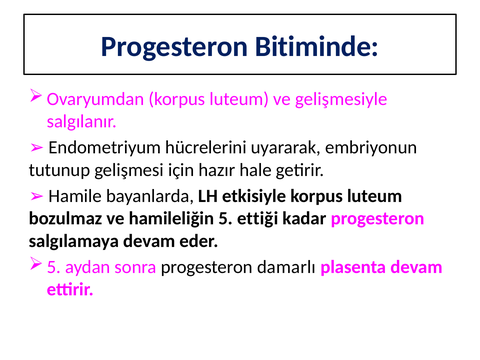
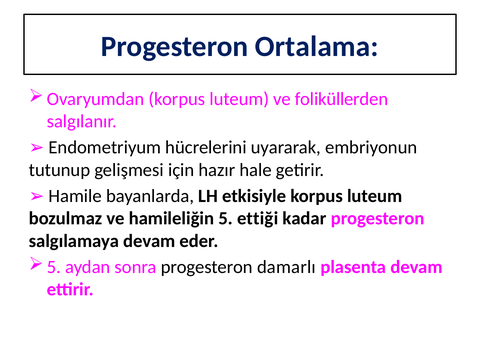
Bitiminde: Bitiminde -> Ortalama (317, 46)
gelişmesiyle: gelişmesiyle -> foliküllerden (341, 99)
